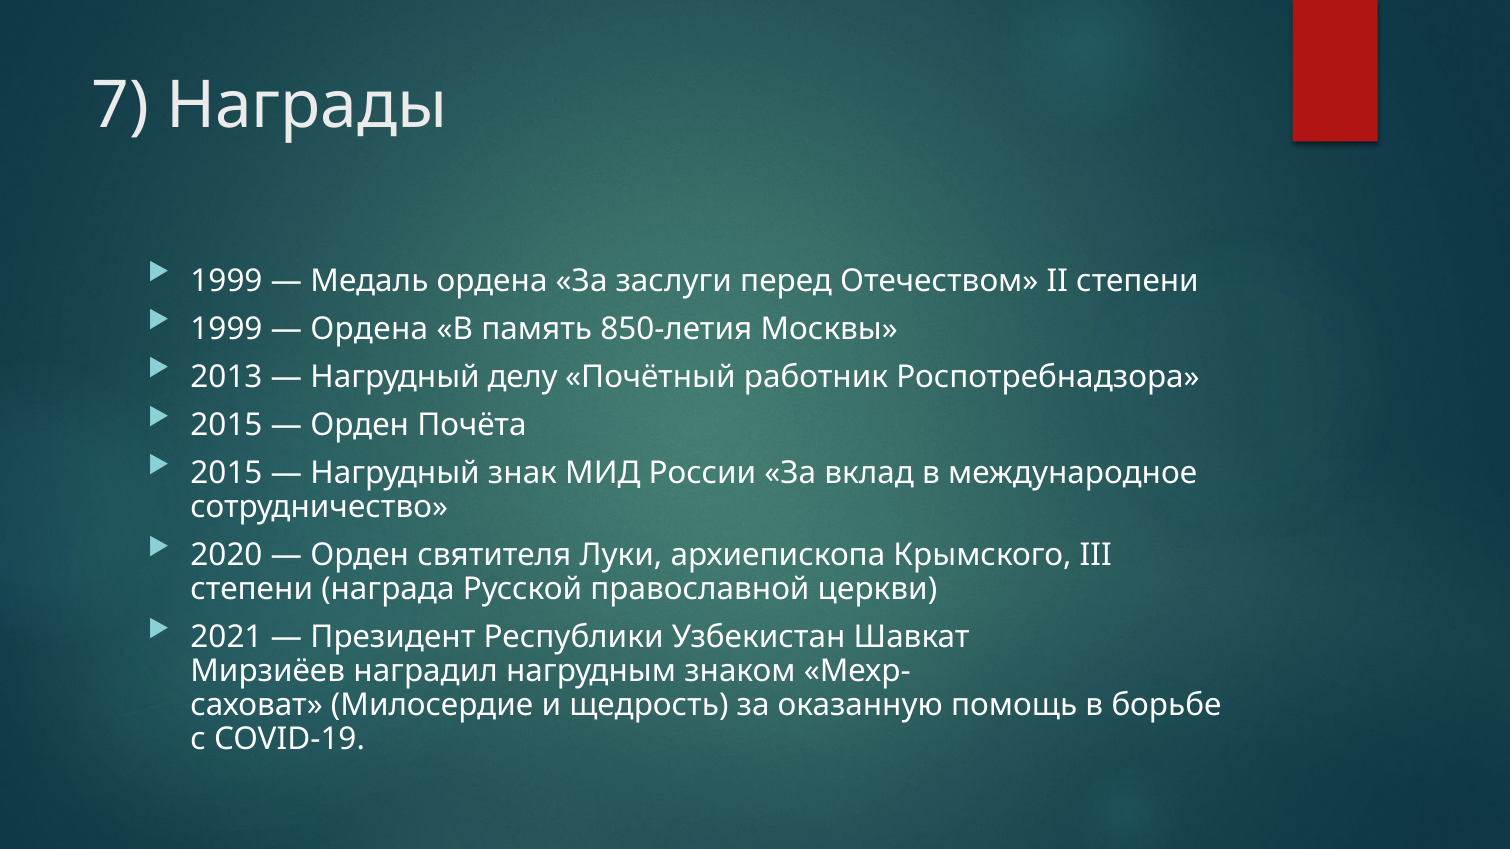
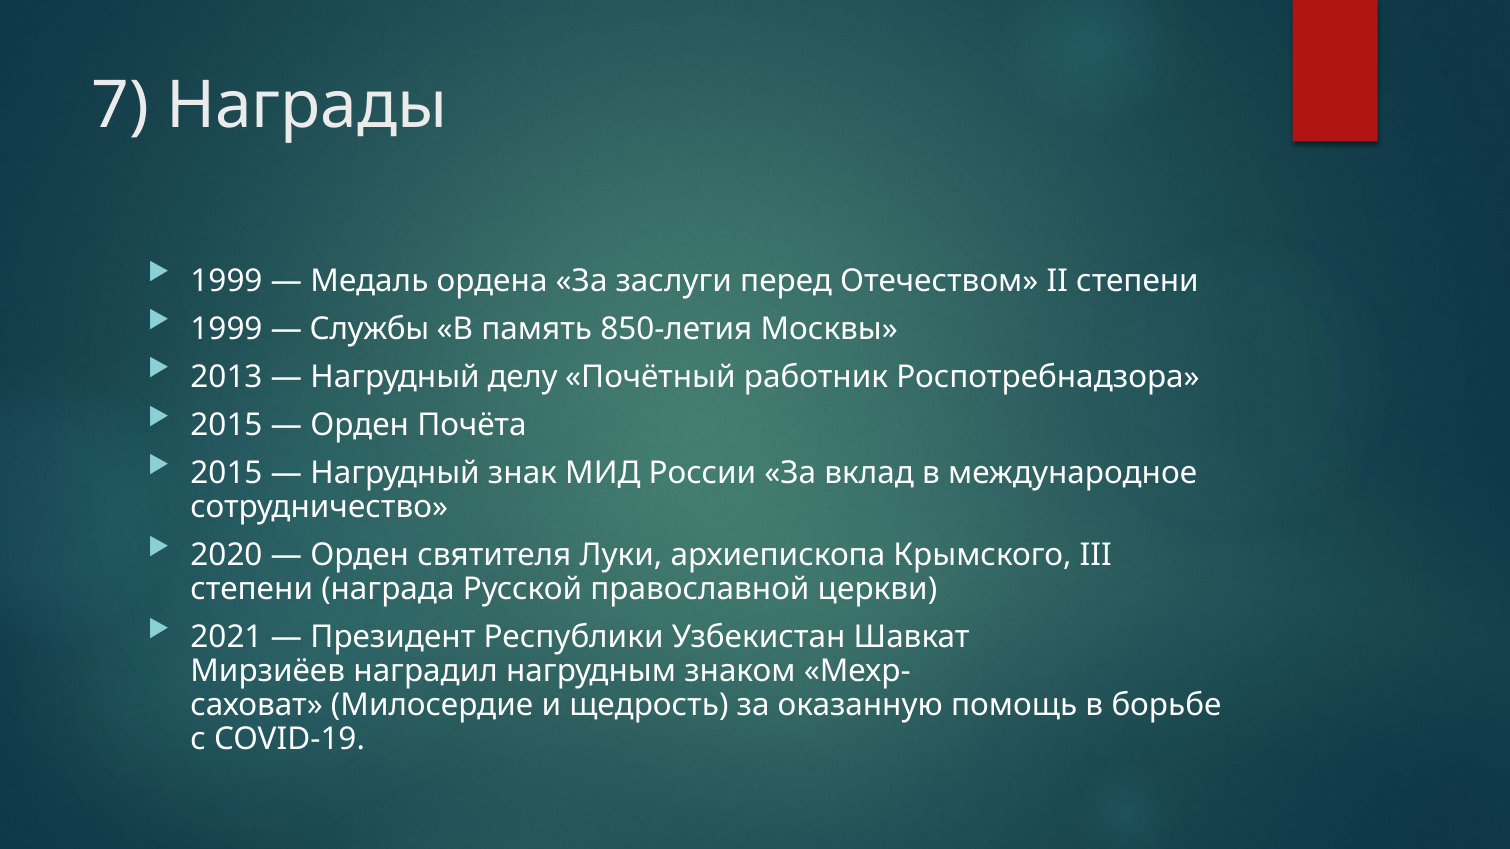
Ордена: Ордена -> Службы (370, 329)
